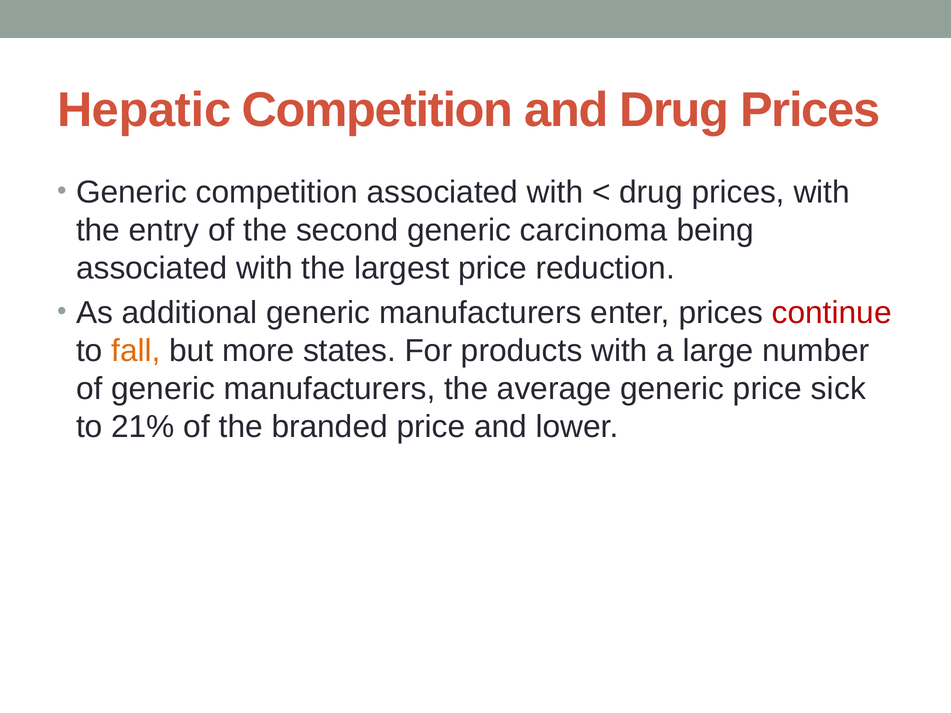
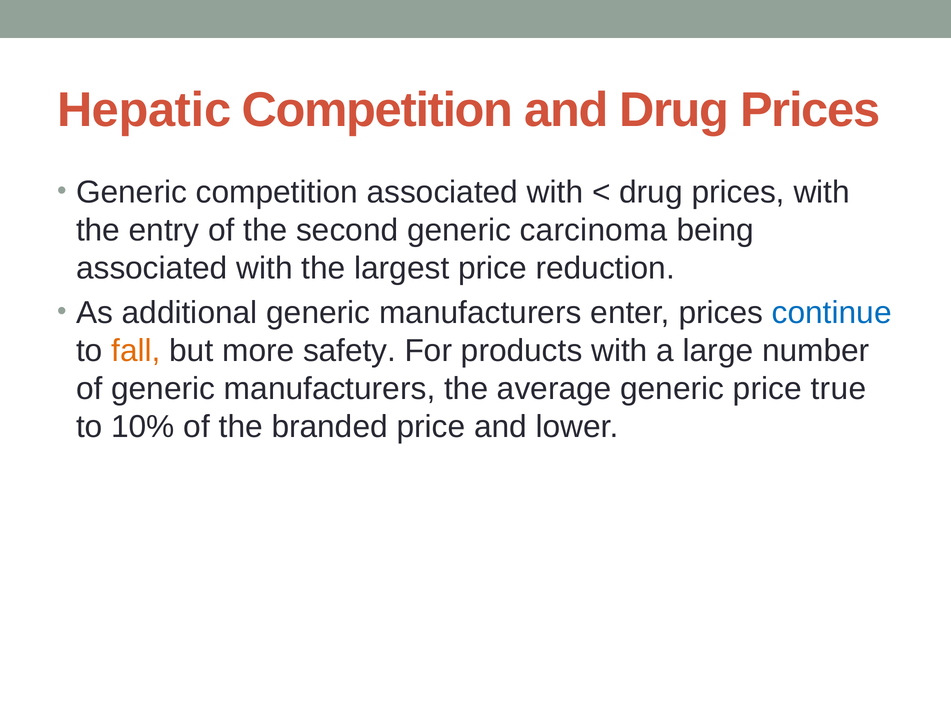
continue colour: red -> blue (832, 313)
states: states -> safety (349, 351)
sick: sick -> true (838, 389)
21%: 21% -> 10% (143, 427)
